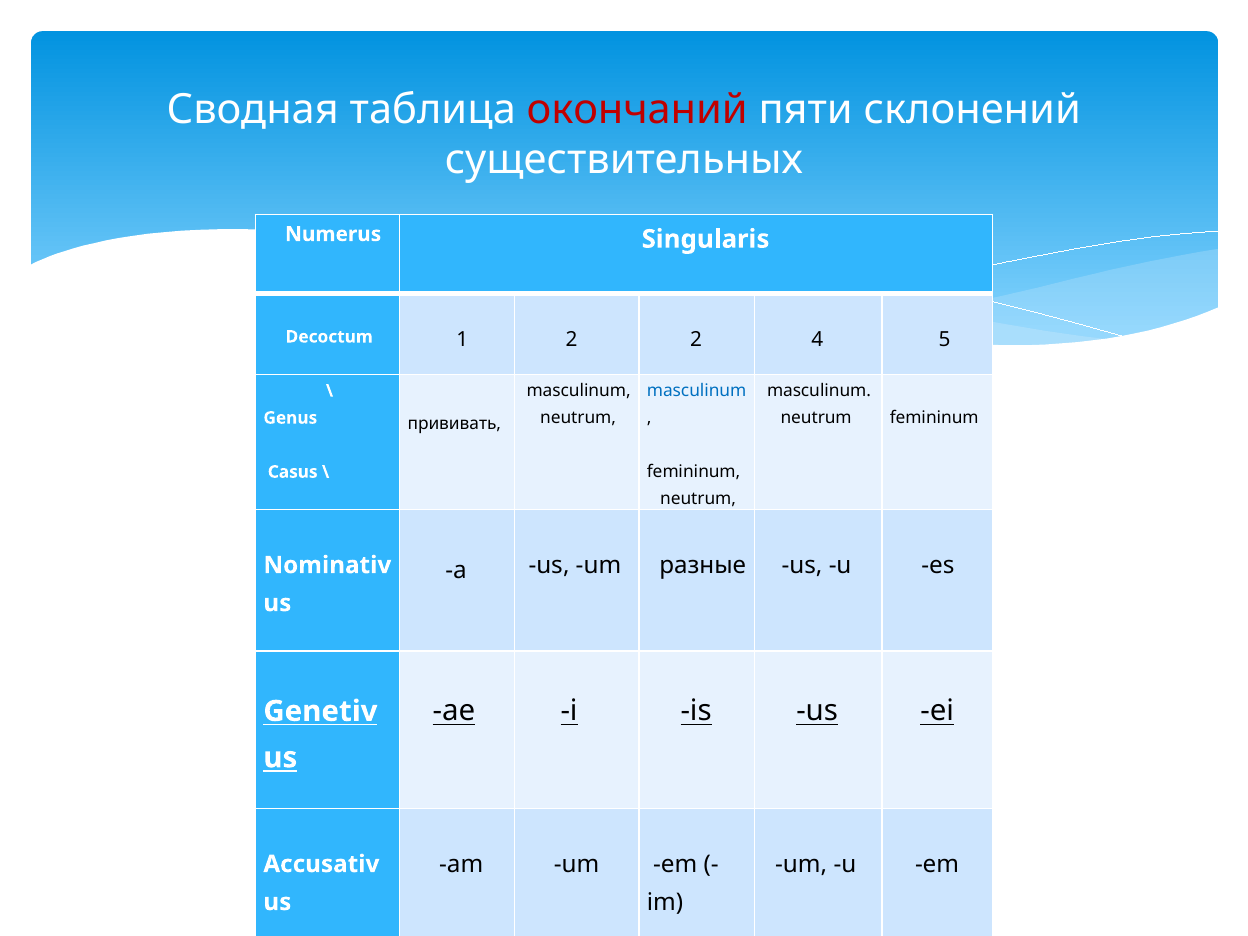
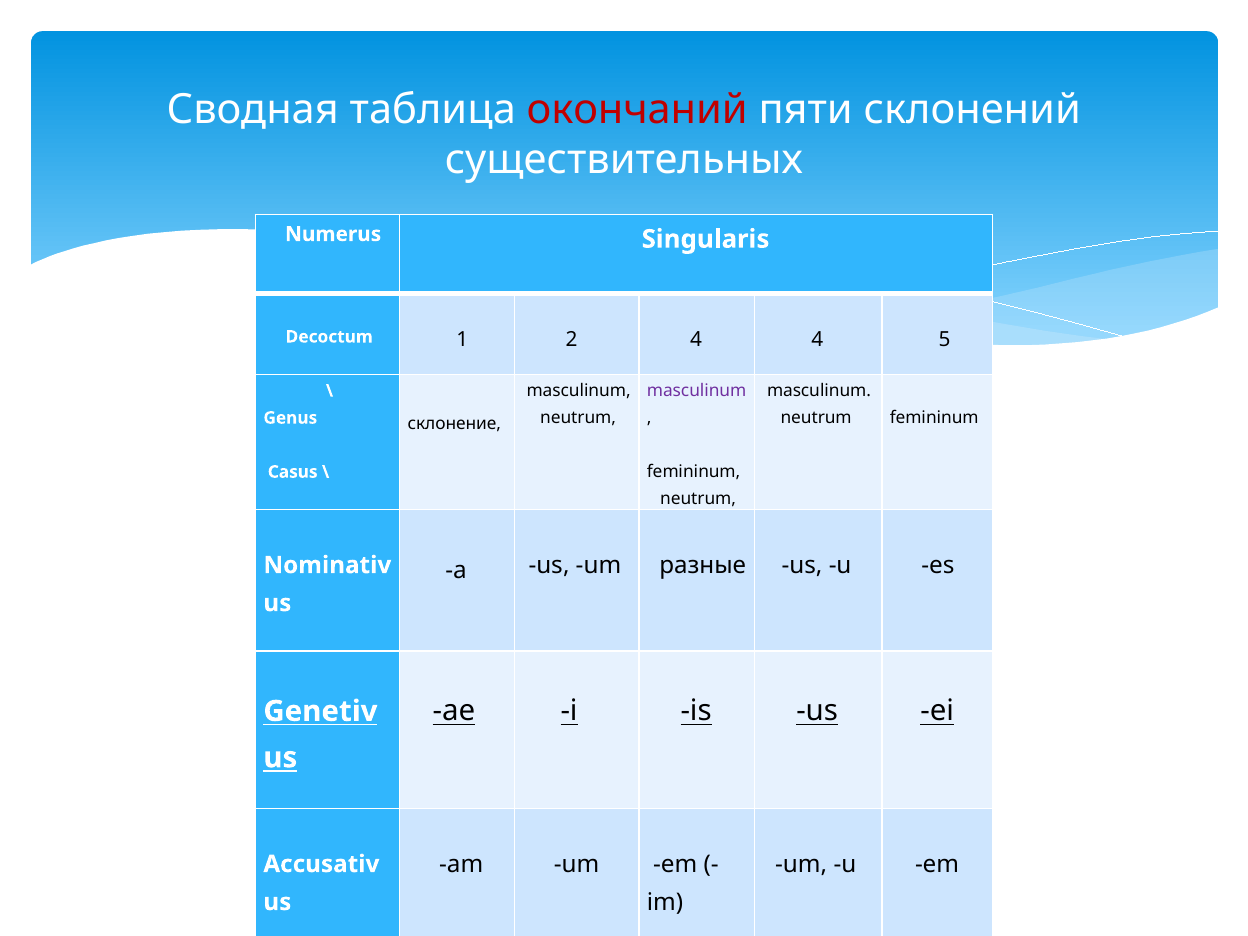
2 2: 2 -> 4 (696, 340)
masculinum colour: blue -> purple (697, 391)
прививать: прививать -> склонение (454, 423)
